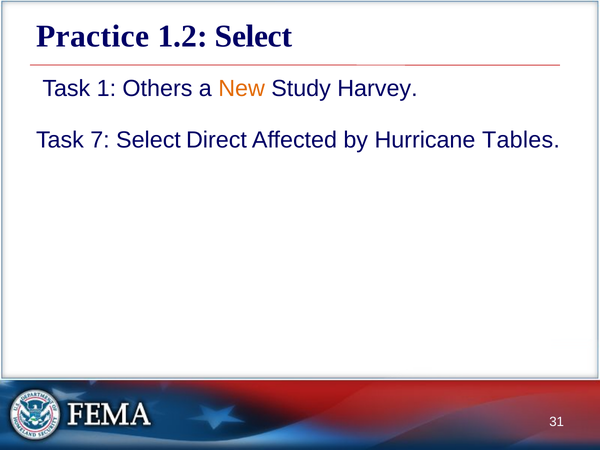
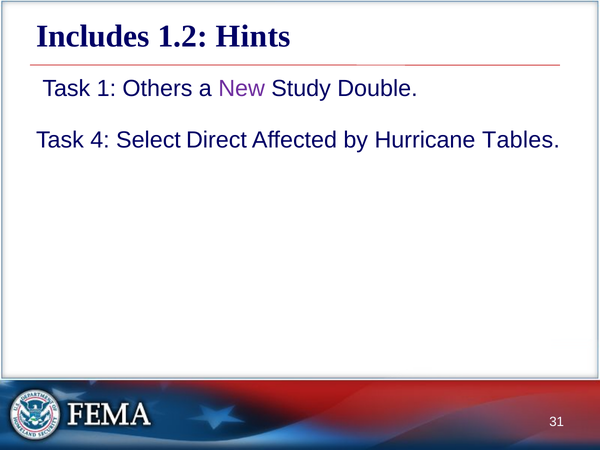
Practice: Practice -> Includes (93, 36)
1.2 Select: Select -> Hints (253, 36)
New colour: orange -> purple (242, 89)
Harvey: Harvey -> Double (377, 89)
7: 7 -> 4 (100, 140)
